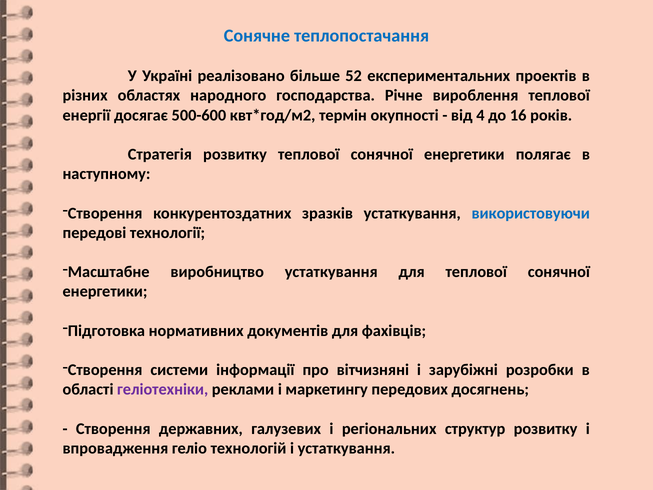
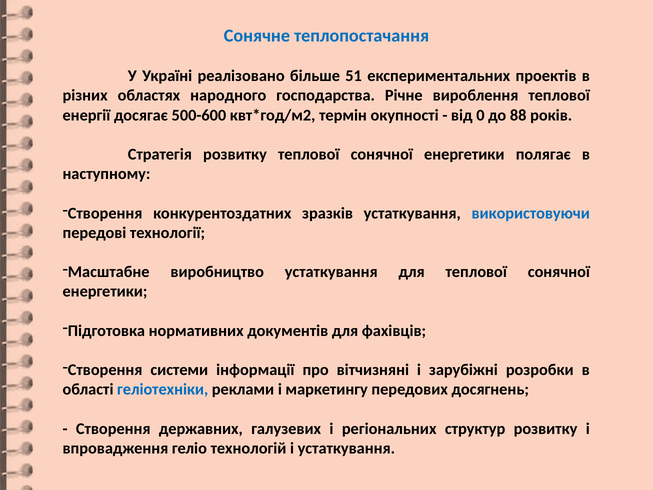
52: 52 -> 51 (354, 76)
4: 4 -> 0 (480, 115)
16: 16 -> 88 (518, 115)
геліотехніки colour: purple -> blue (163, 389)
